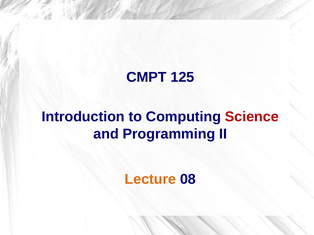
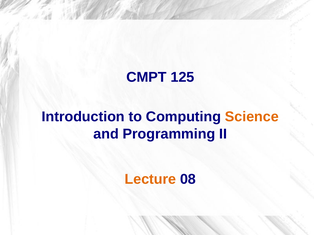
Science colour: red -> orange (252, 117)
